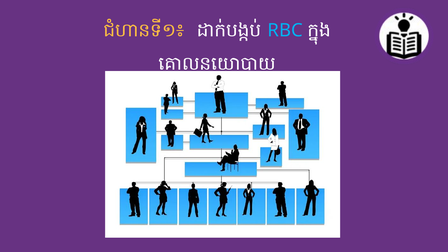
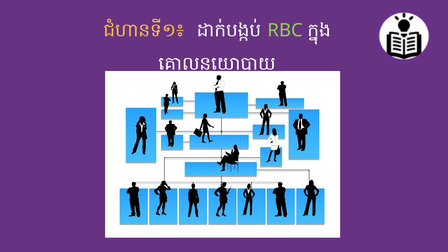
RBC colour: light blue -> light green (285, 30)
